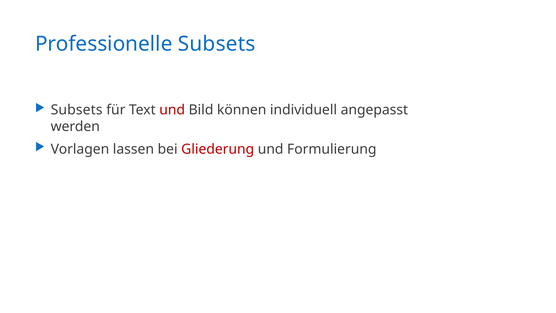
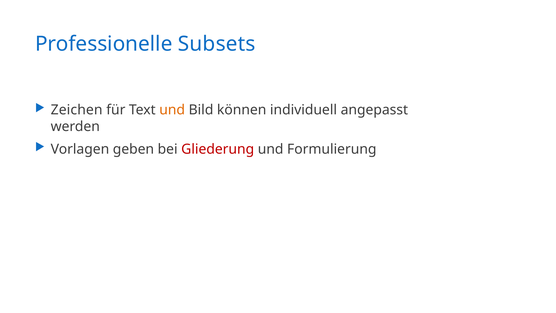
Subsets: Subsets -> Zeichen (77, 110)
und colour: red -> orange (172, 110)
lassen: lassen -> geben (133, 149)
